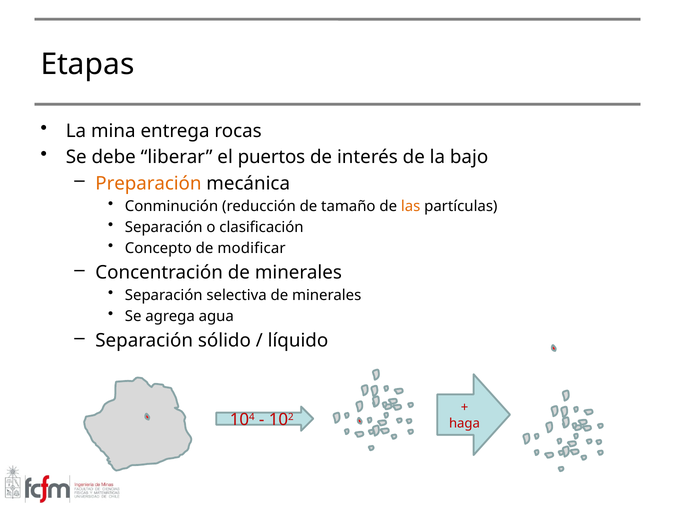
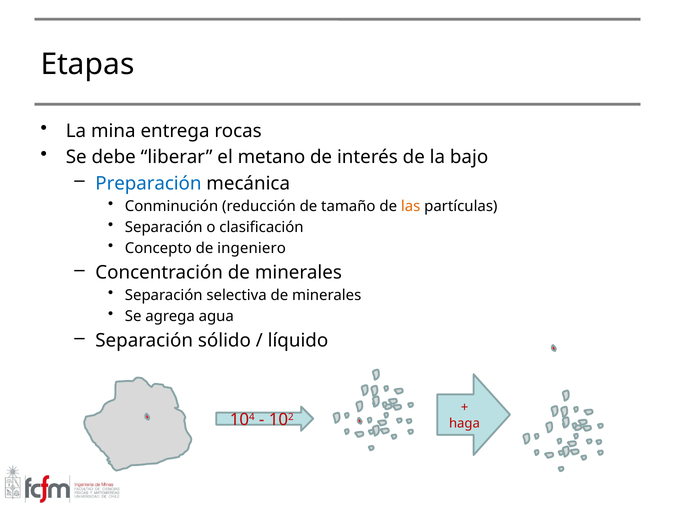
puertos: puertos -> metano (271, 157)
Preparación colour: orange -> blue (148, 183)
modificar: modificar -> ingeniero (252, 248)
